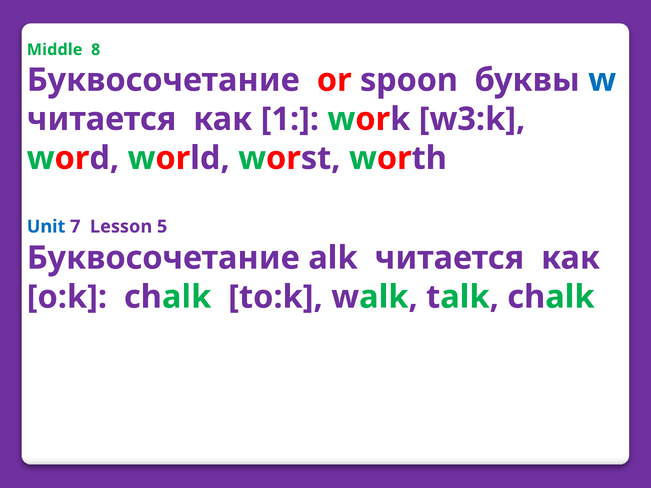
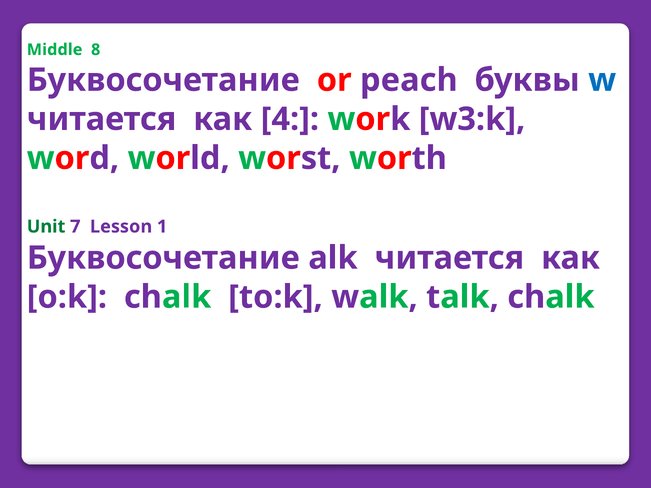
spoon: spoon -> peach (409, 80)
1: 1 -> 4 (290, 119)
Unit colour: blue -> green (46, 227)
5: 5 -> 1 (162, 227)
